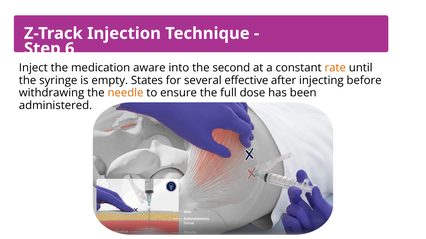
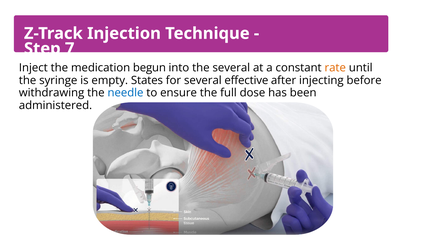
6: 6 -> 7 (70, 49)
aware: aware -> begun (149, 68)
the second: second -> several (231, 68)
needle colour: orange -> blue (125, 93)
